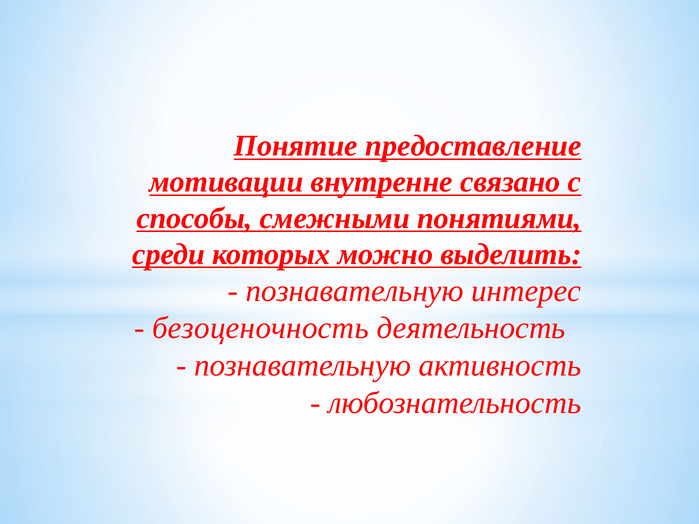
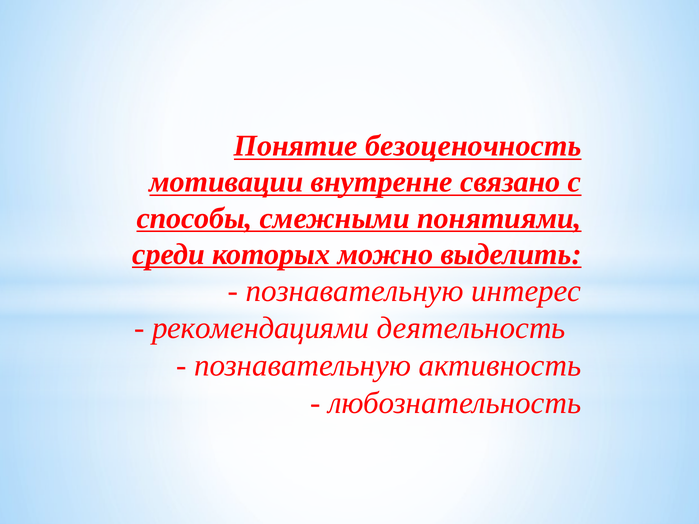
предоставление: предоставление -> безоценочность (473, 146)
безоценочность: безоценочность -> рекомендациями (261, 328)
